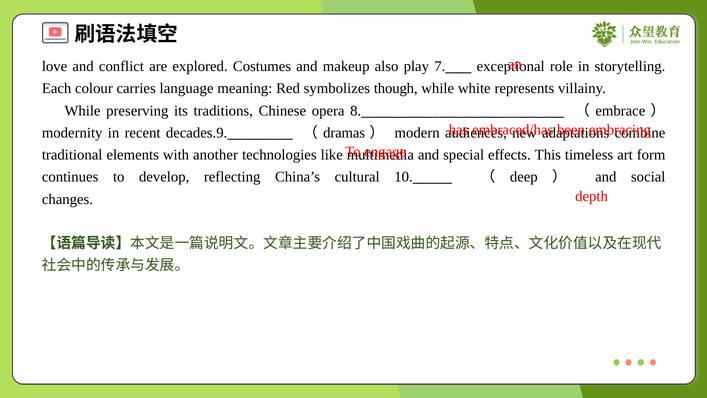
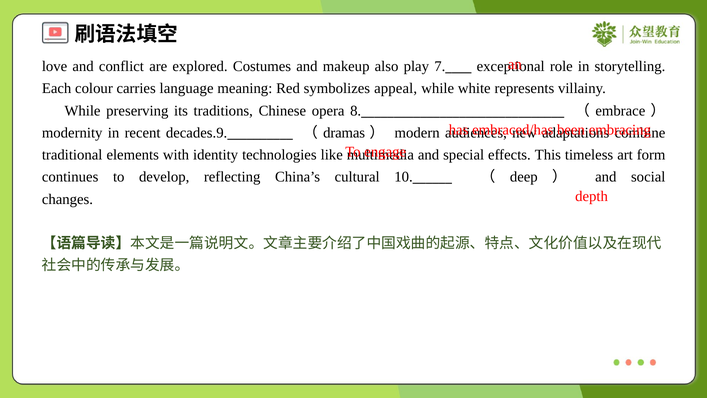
though: though -> appeal (396, 89)
another: another -> identity (216, 155)
